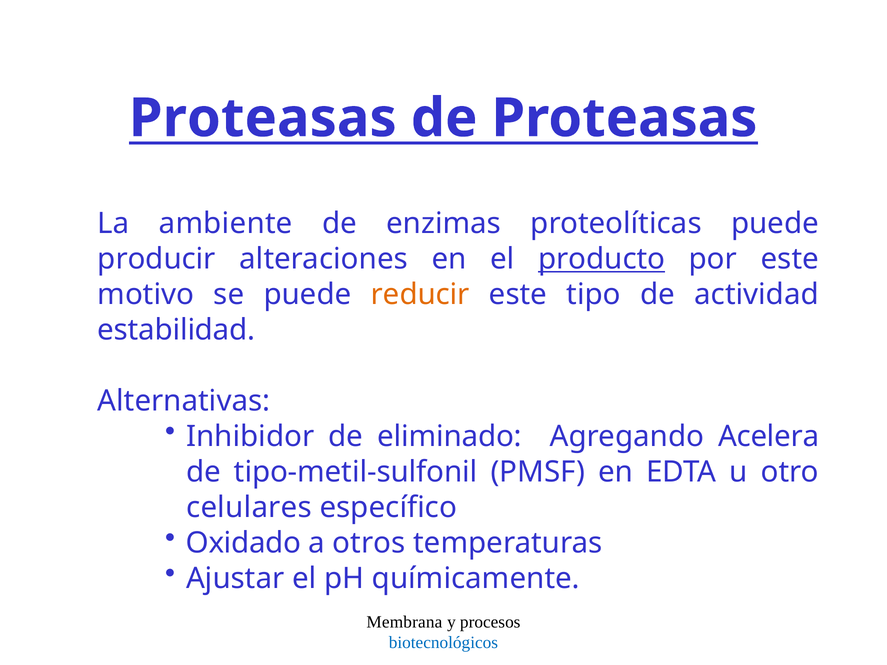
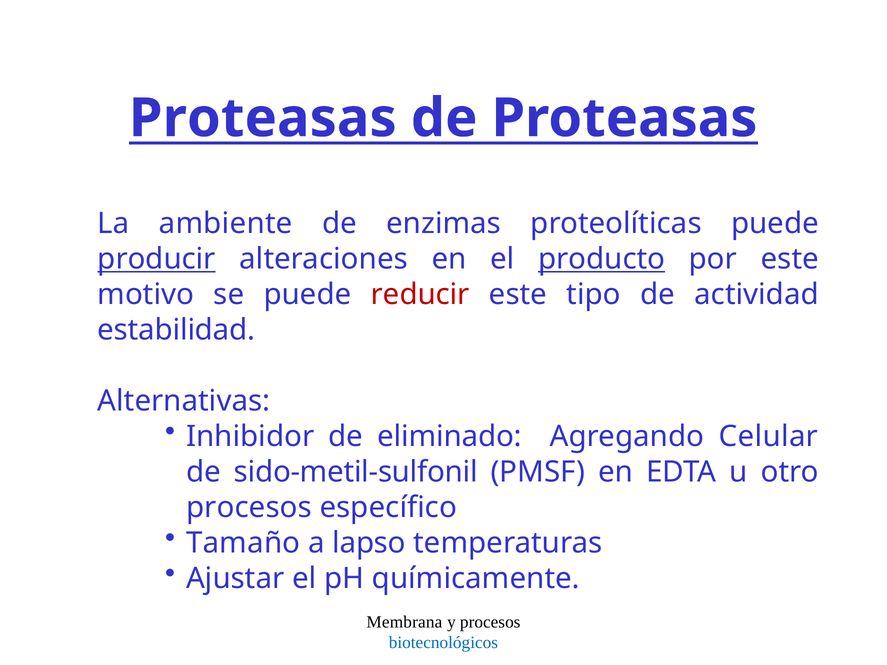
producir underline: none -> present (157, 259)
reducir colour: orange -> red (420, 295)
Acelera: Acelera -> Celular (768, 437)
tipo-metil-sulfonil: tipo-metil-sulfonil -> sido-metil-sulfonil (356, 472)
celulares: celulares -> procesos (249, 508)
Oxidado: Oxidado -> Tamaño (243, 543)
otros: otros -> lapso (369, 543)
